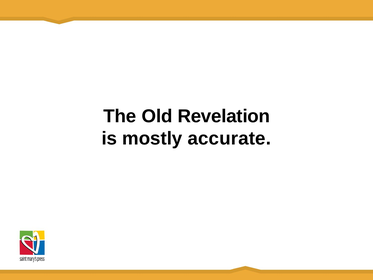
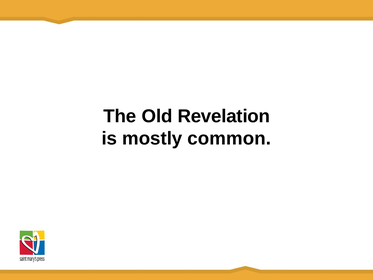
accurate: accurate -> common (229, 138)
